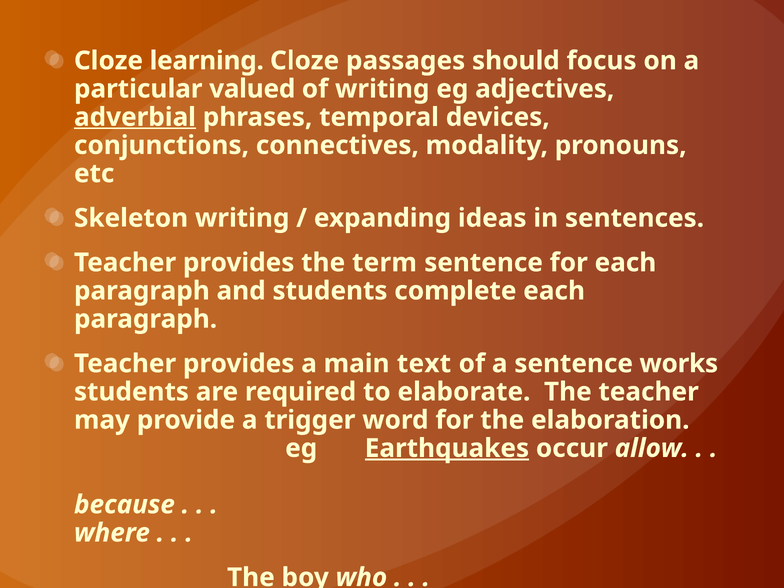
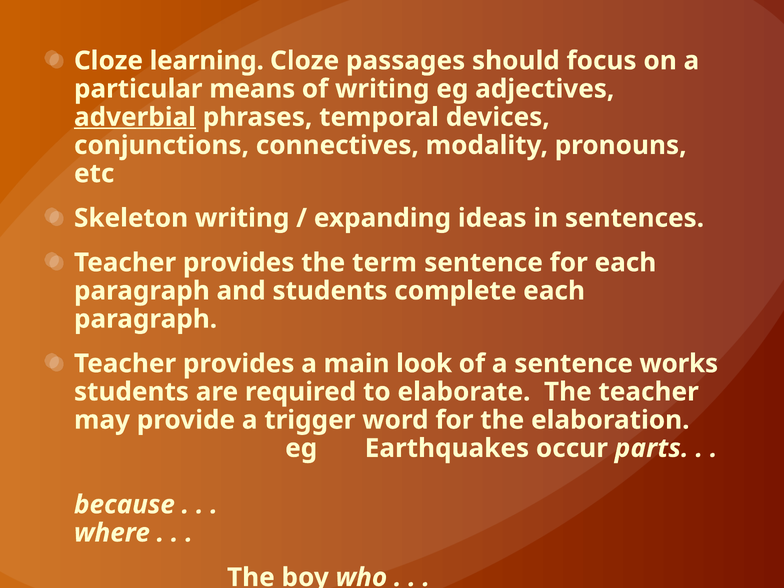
valued: valued -> means (252, 89)
text: text -> look (424, 364)
Earthquakes underline: present -> none (447, 448)
allow: allow -> parts (652, 448)
